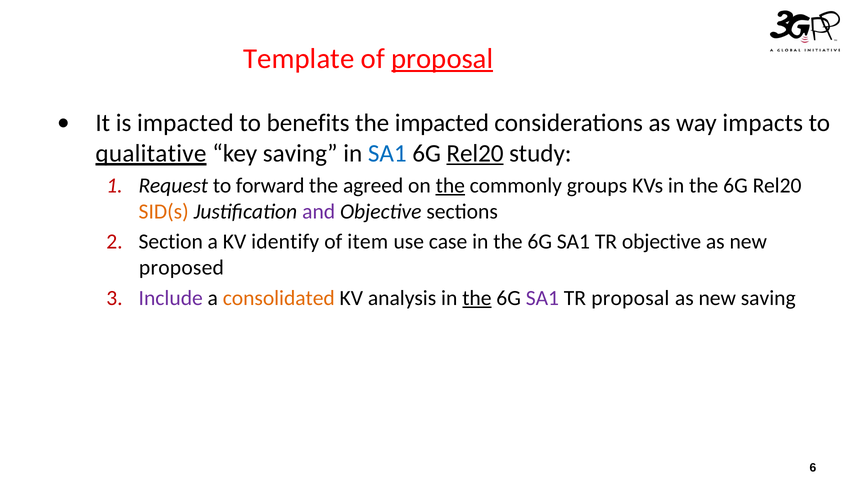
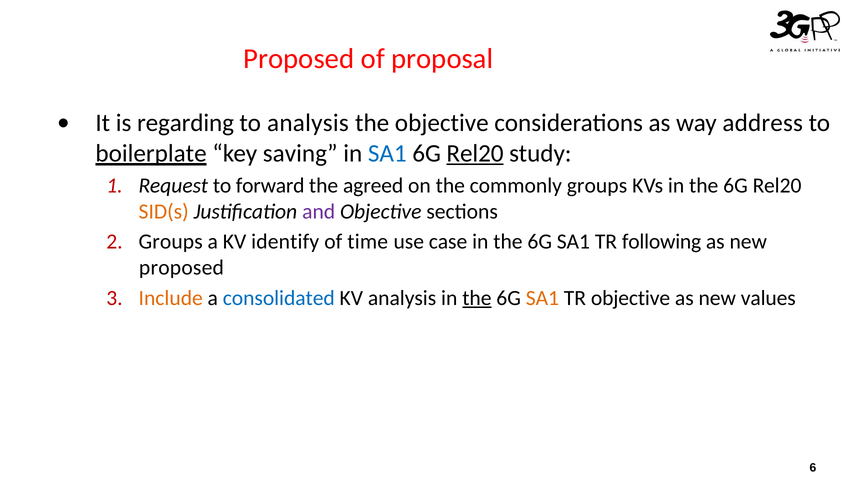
Template: Template -> Proposed (299, 59)
proposal underline: present -> none (442, 59)
is impacted: impacted -> regarding (186, 123)
to benefits: benefits -> analysis (308, 123)
the impacted: impacted -> objective (442, 123)
impacts: impacts -> address (763, 123)
qualitative: qualitative -> boilerplate (151, 153)
the underline: present -> none (450, 185)
Section: Section -> Groups (171, 241)
item: item -> time (368, 241)
TR objective: objective -> following (662, 241)
Include colour: purple -> orange (171, 298)
consolidated colour: orange -> blue (279, 298)
SA1 colour: purple -> orange (542, 298)
TR proposal: proposal -> objective (631, 298)
new saving: saving -> values (768, 298)
